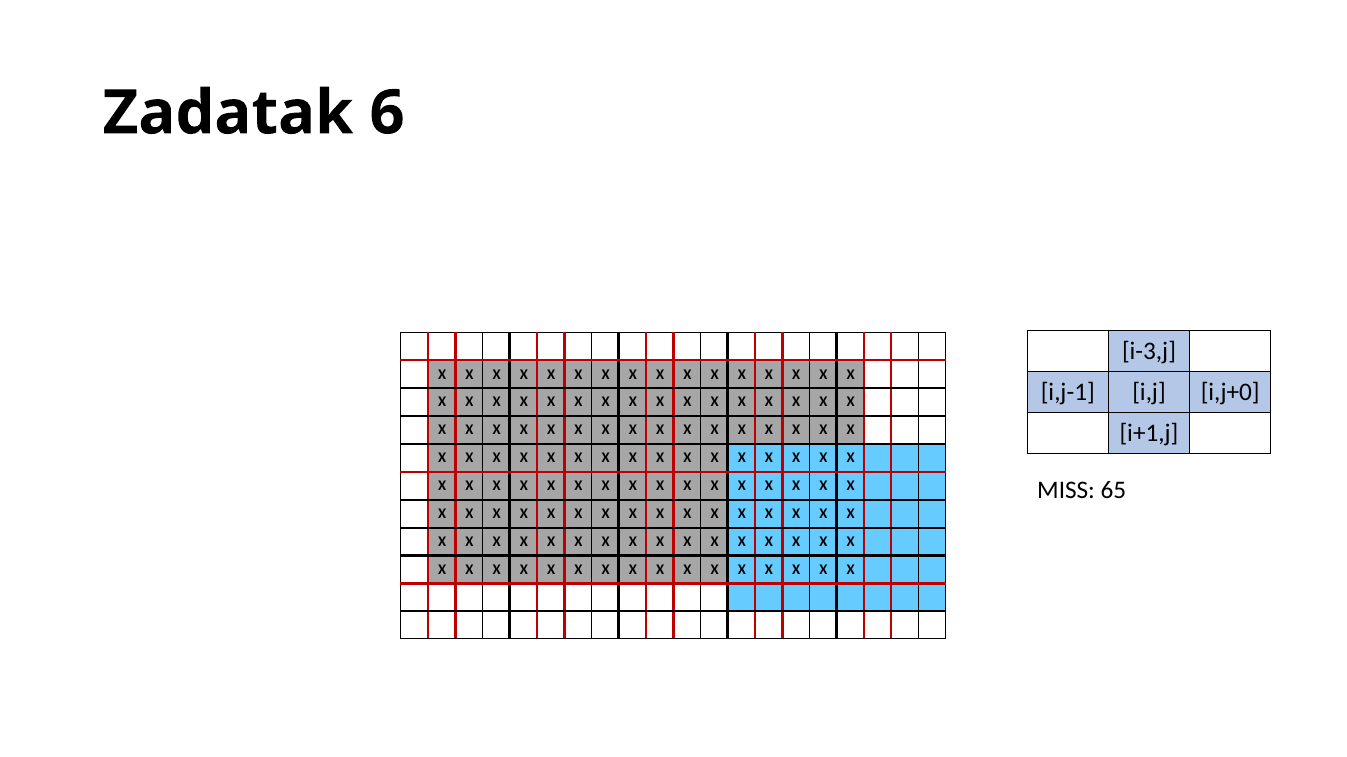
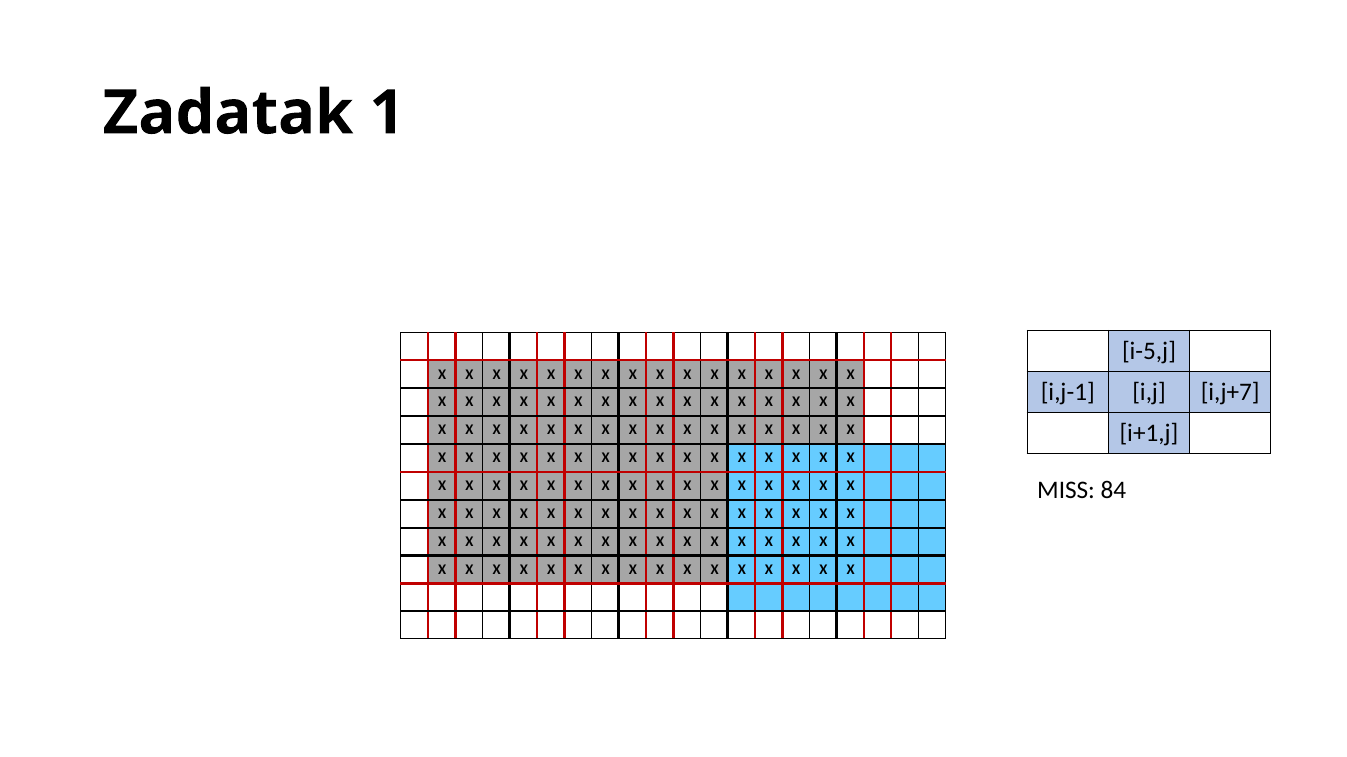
6: 6 -> 1 (387, 113)
i-3,j: i-3,j -> i-5,j (1149, 352)
i,j+0: i,j+0 -> i,j+7 (1230, 393)
65: 65 -> 84 (1113, 490)
